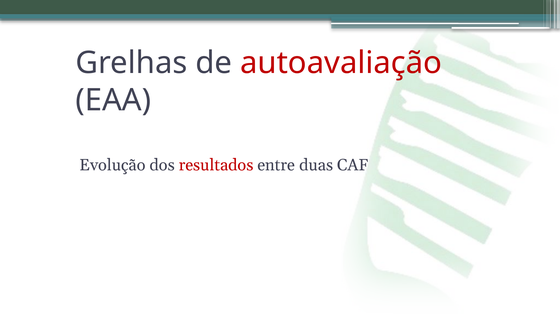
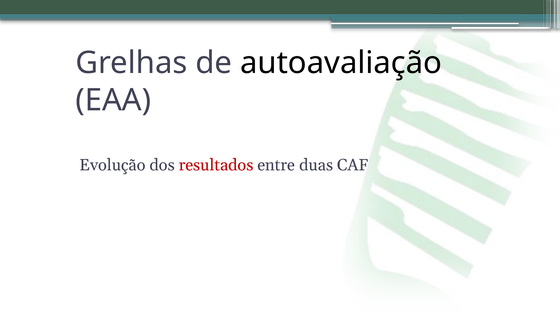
autoavaliação colour: red -> black (341, 63)
